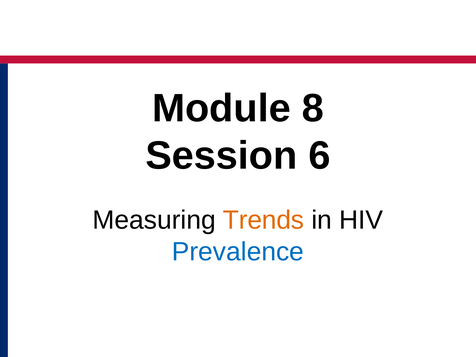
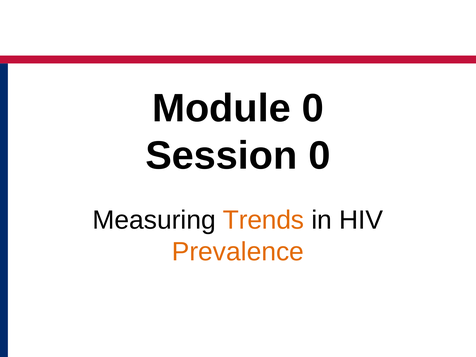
Module 8: 8 -> 0 (313, 108)
Session 6: 6 -> 0 (319, 156)
Prevalence colour: blue -> orange (238, 252)
